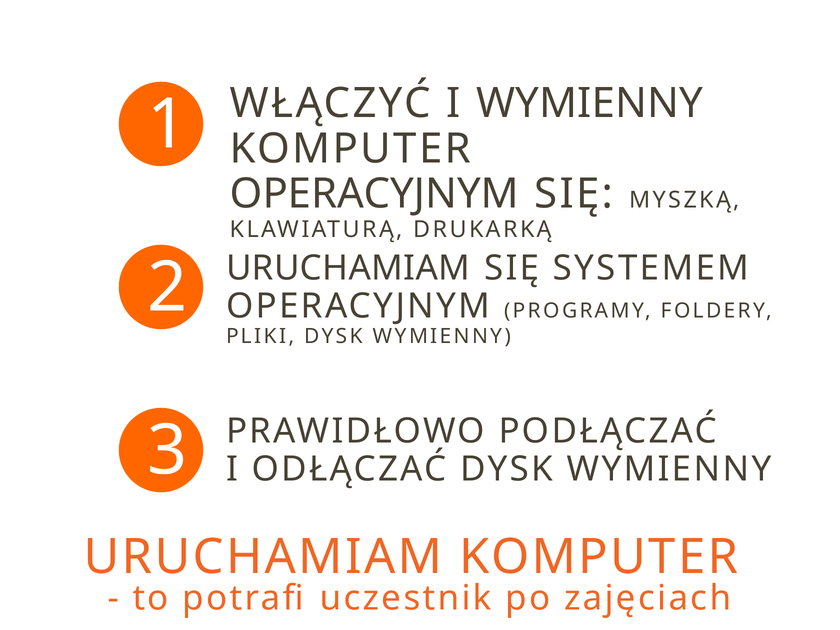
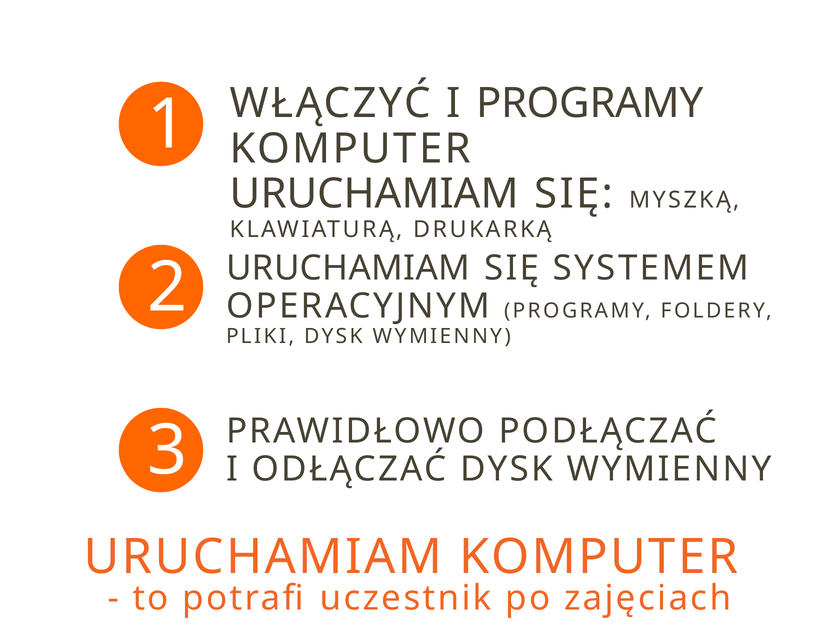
I WYMIENNY: WYMIENNY -> PROGRAMY (590, 103)
OPERACYJNYM: OPERACYJNYM -> URUCHAMIAM (374, 194)
